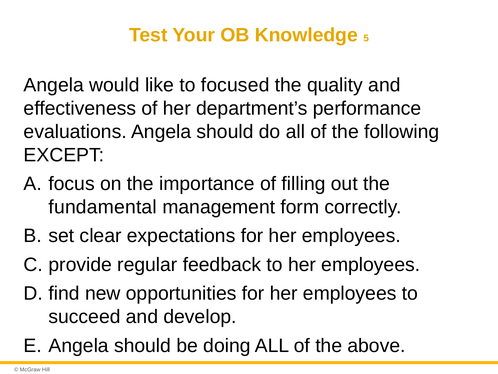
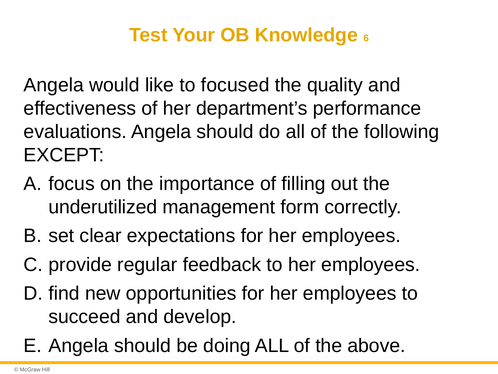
5: 5 -> 6 (366, 38)
fundamental: fundamental -> underutilized (103, 207)
